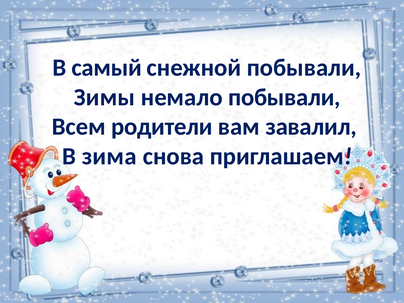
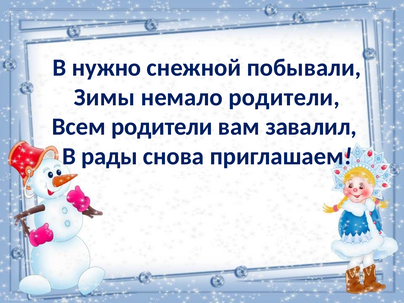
самый: самый -> нужно (107, 68)
немало побывали: побывали -> родители (284, 97)
зима: зима -> рады (109, 156)
